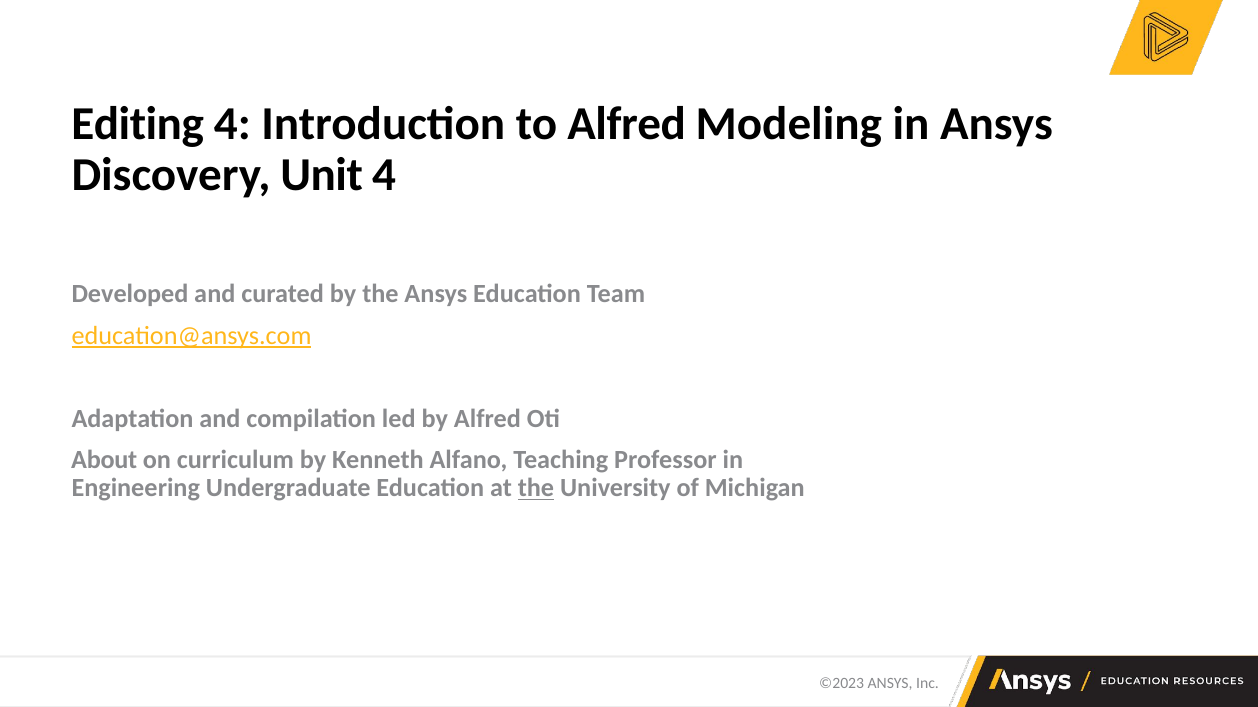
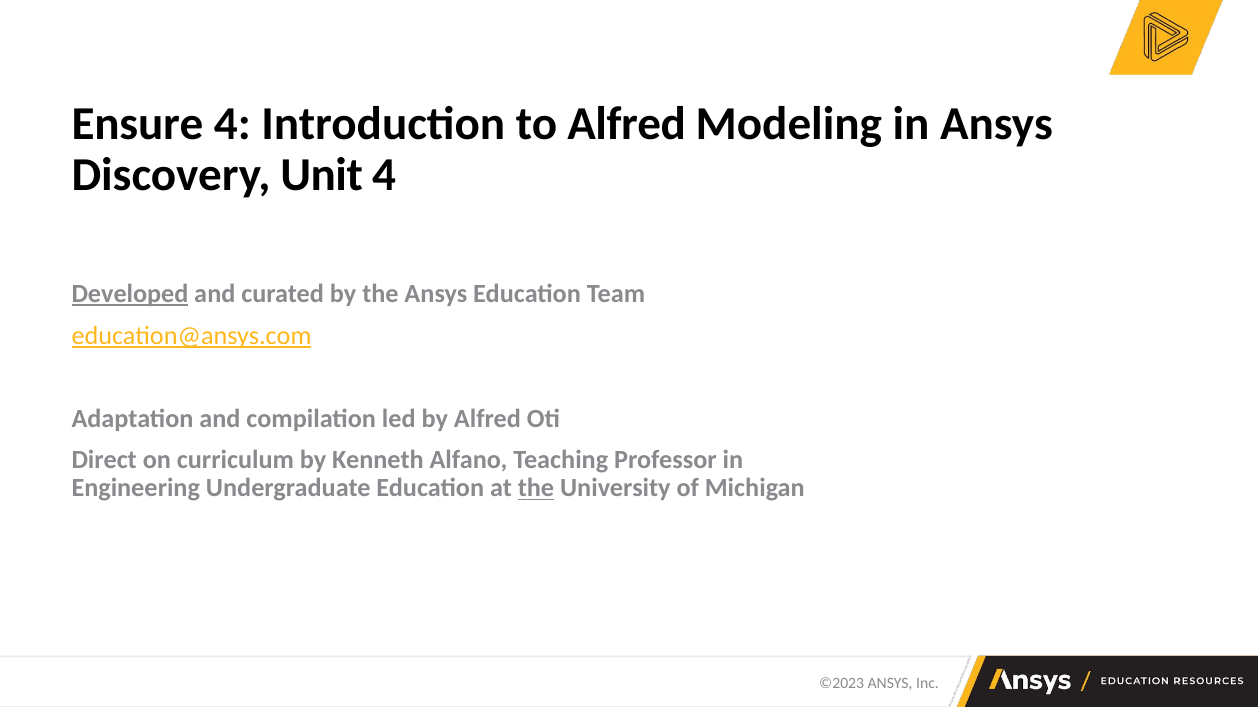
Editing: Editing -> Ensure (137, 124)
Developed underline: none -> present (130, 294)
About: About -> Direct (104, 460)
